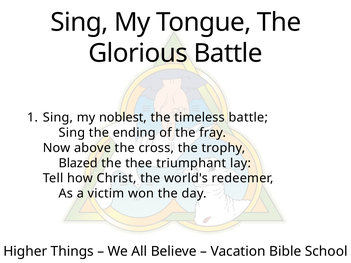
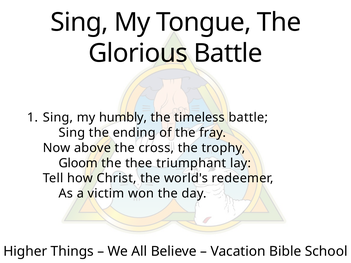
noblest: noblest -> humbly (123, 118)
Blazed: Blazed -> Gloom (78, 163)
